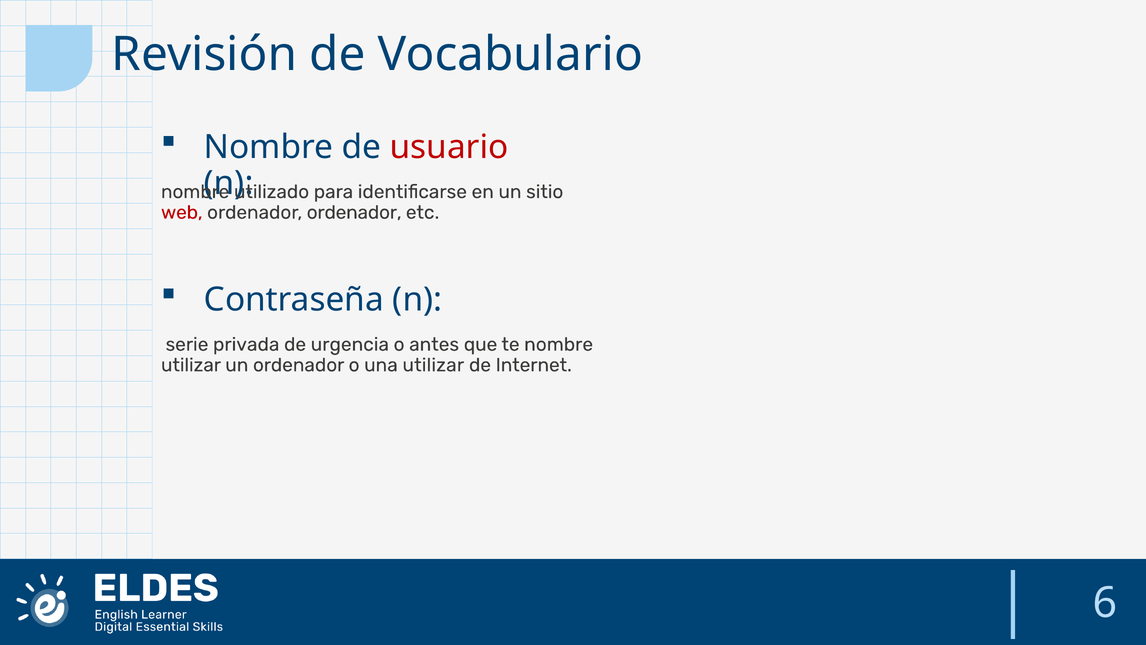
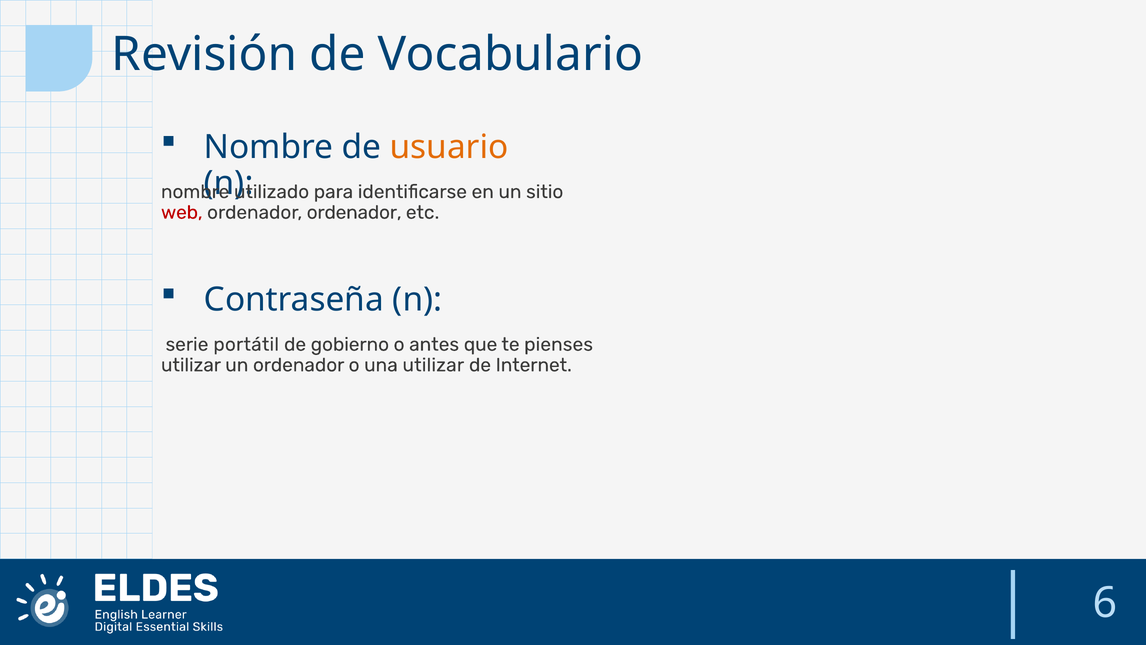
usuario colour: red -> orange (449, 147)
privada: privada -> portátil (246, 344)
urgencia: urgencia -> gobierno (350, 344)
te nombre: nombre -> pienses (559, 344)
